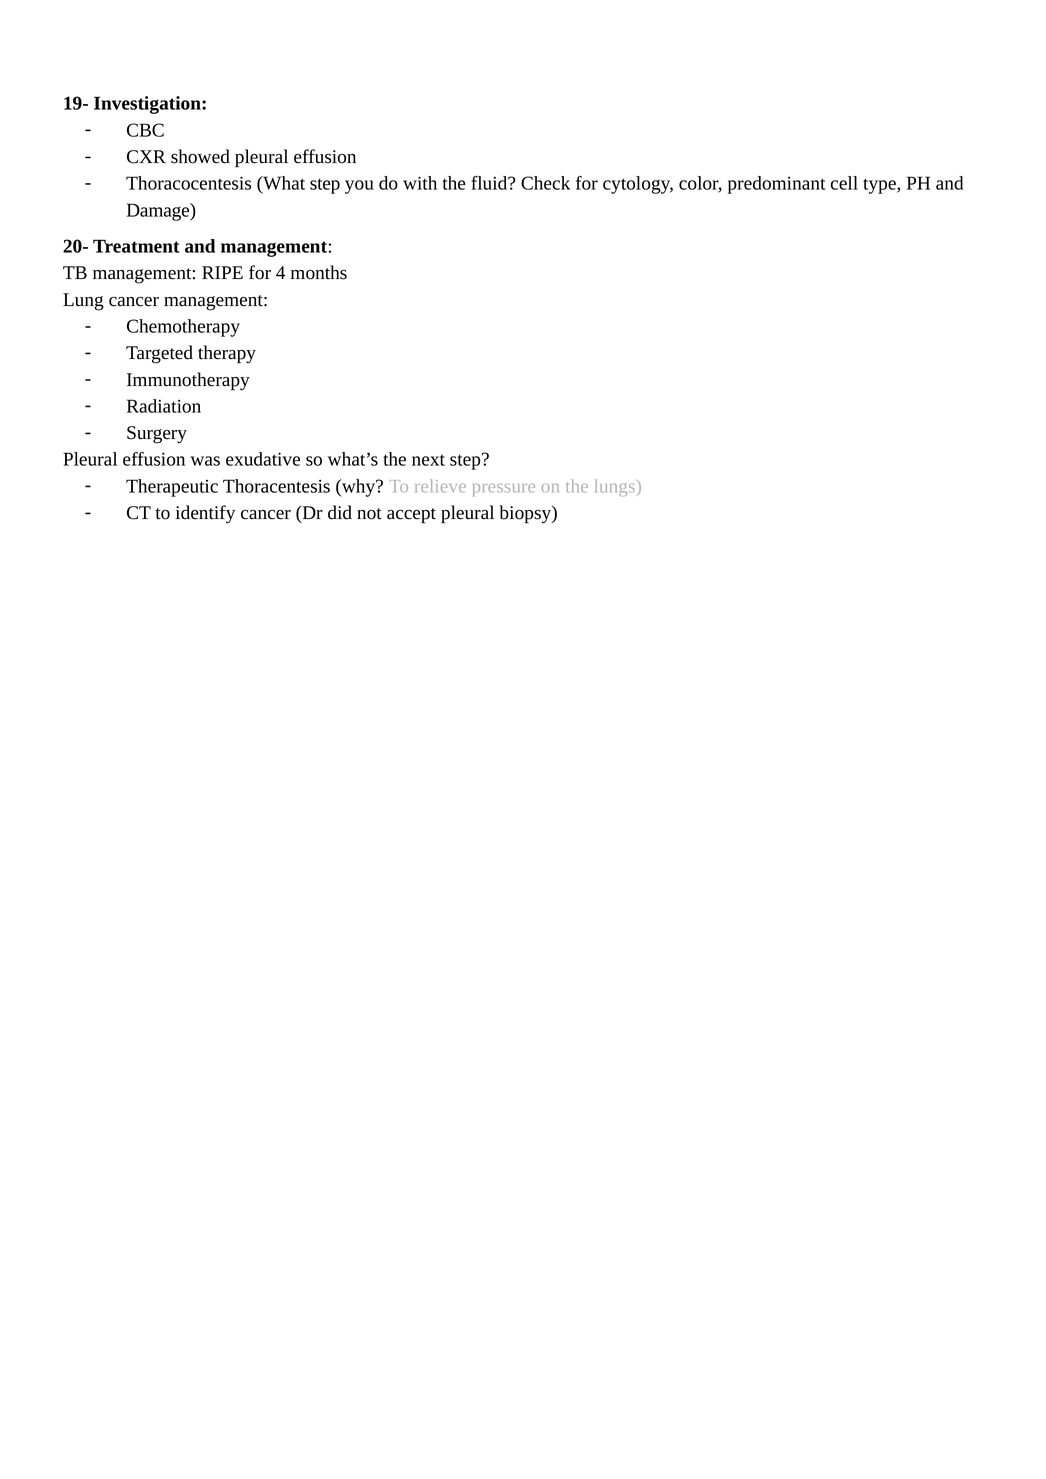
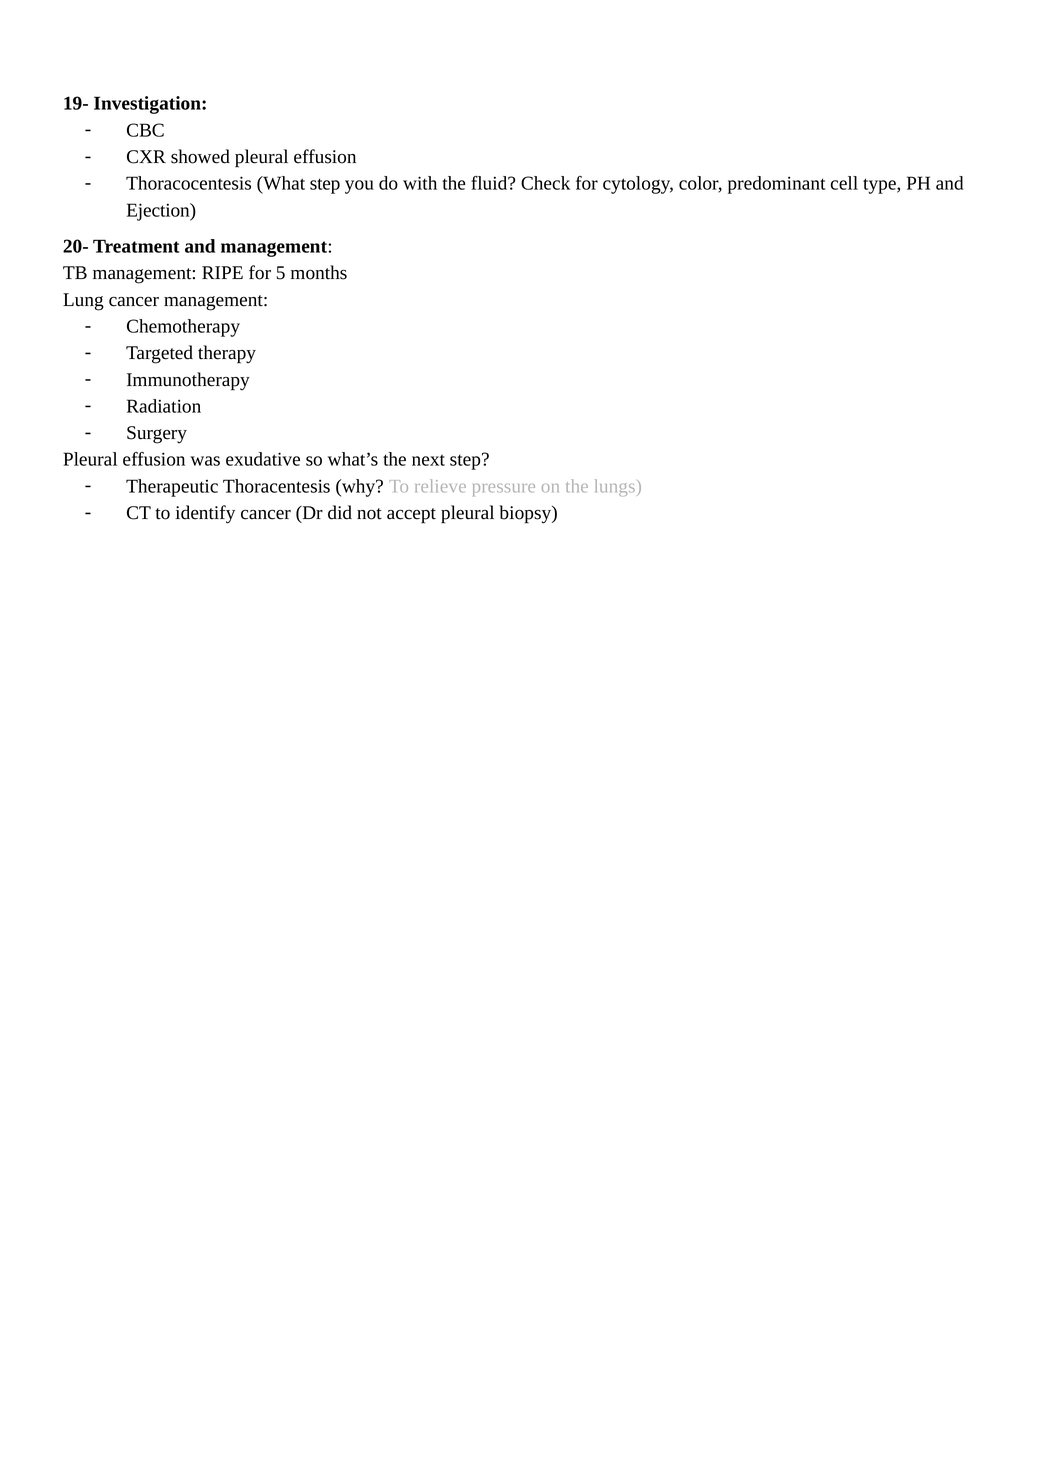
Damage: Damage -> Ejection (161, 210)
4: 4 -> 5 (281, 273)
